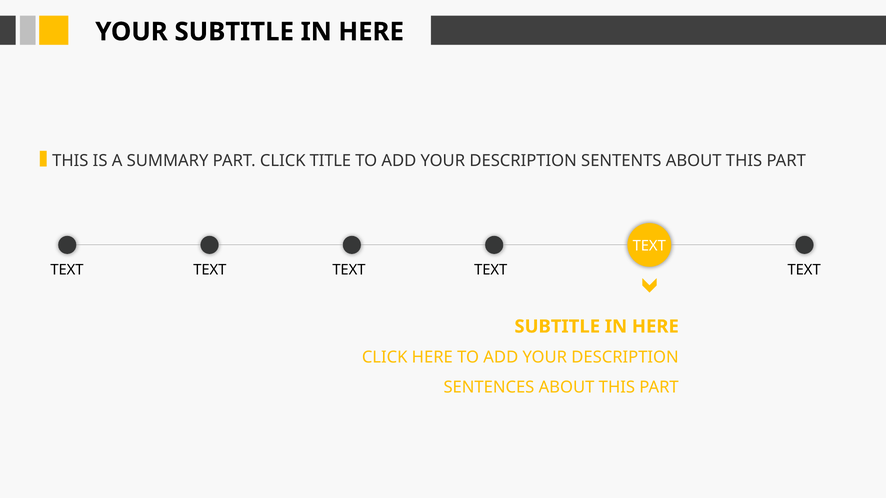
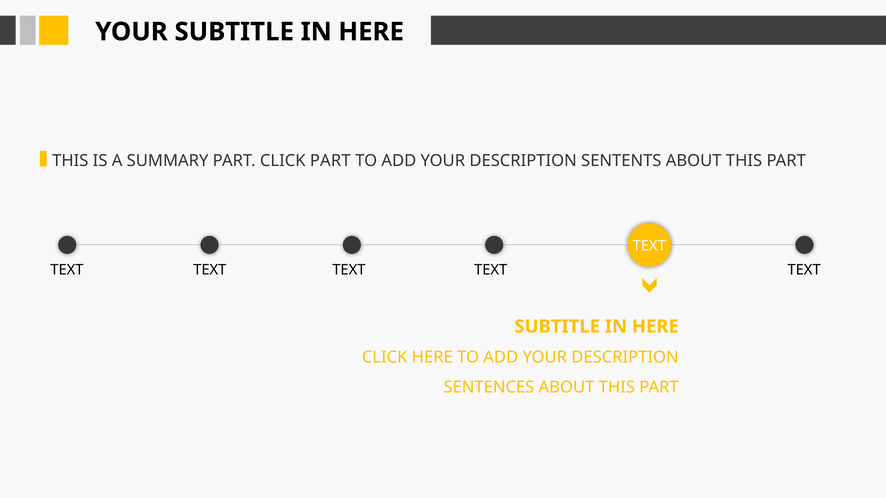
CLICK TITLE: TITLE -> PART (330, 161)
